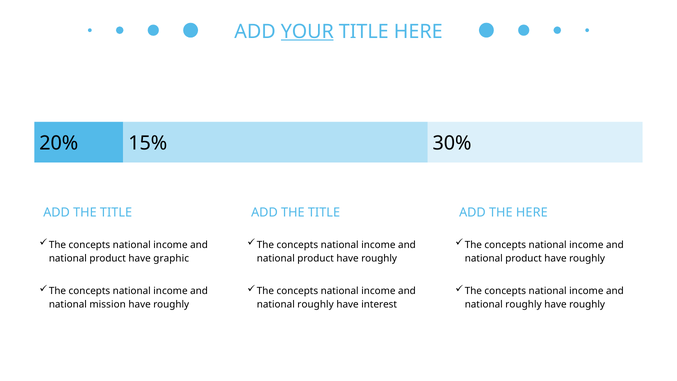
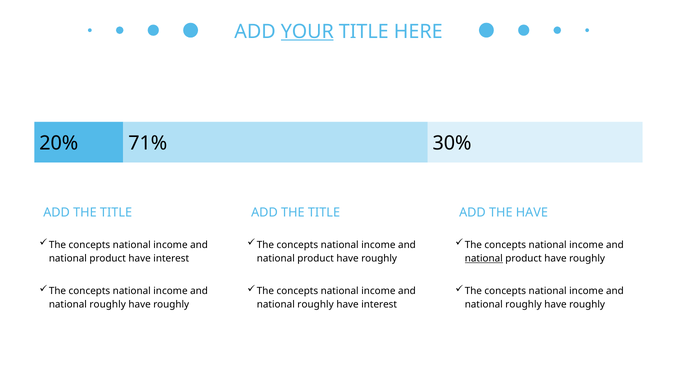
15%: 15% -> 71% (148, 143)
THE HERE: HERE -> HAVE (532, 212)
product have graphic: graphic -> interest (171, 258)
national underline: none -> present (484, 258)
mission: mission -> roughly (108, 304)
